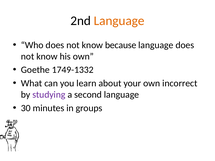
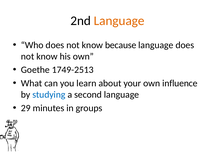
1749-1332: 1749-1332 -> 1749-2513 (73, 70)
incorrect: incorrect -> influence (180, 83)
studying colour: purple -> blue (49, 95)
30: 30 -> 29 (26, 108)
